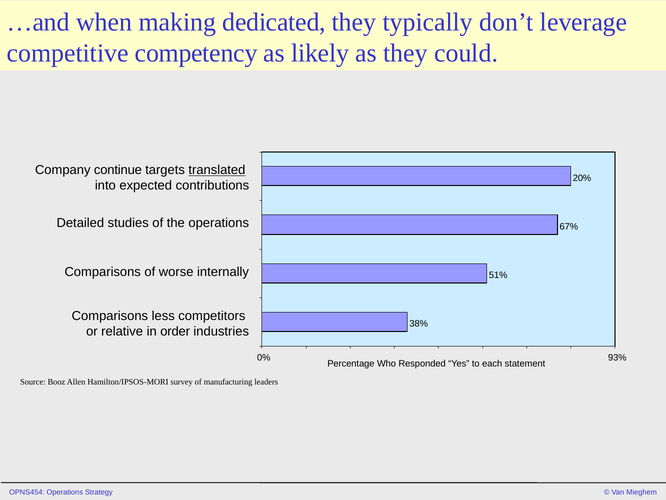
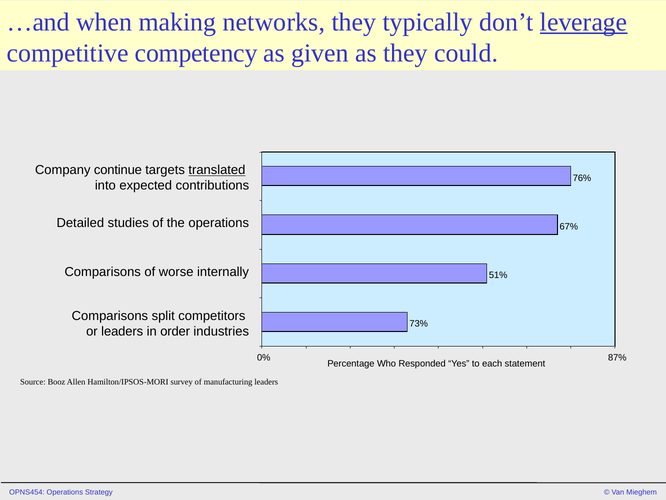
dedicated: dedicated -> networks (274, 22)
leverage underline: none -> present (584, 22)
likely: likely -> given (320, 53)
20%: 20% -> 76% (582, 178)
less: less -> split (163, 316)
38%: 38% -> 73% (419, 323)
or relative: relative -> leaders (122, 331)
93%: 93% -> 87% (617, 358)
